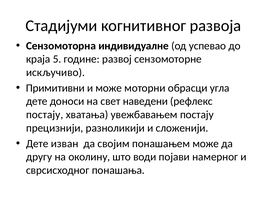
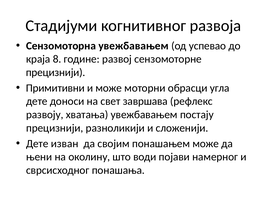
Сензомоторна индивидуалне: индивидуалне -> увежбавањем (133, 46)
5: 5 -> 8 (57, 59)
искључиво: искључиво -> прецизнији (56, 73)
наведени: наведени -> завршава (145, 101)
постају: постају -> развоју (45, 115)
другу: другу -> њени (39, 157)
